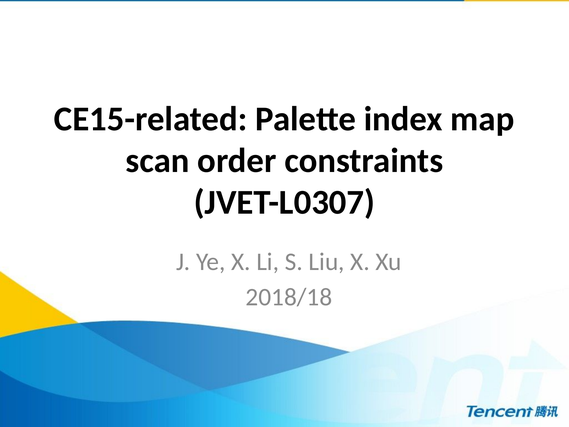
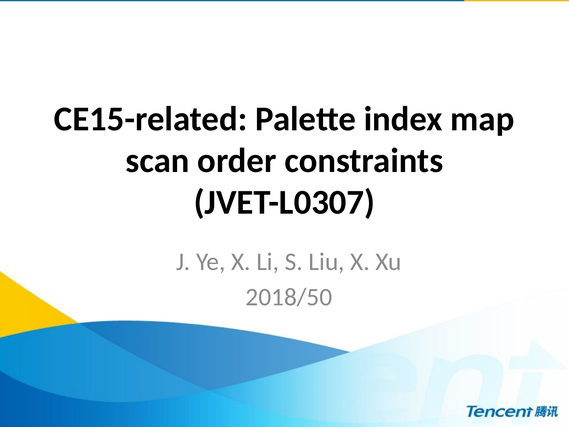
2018/18: 2018/18 -> 2018/50 (289, 297)
